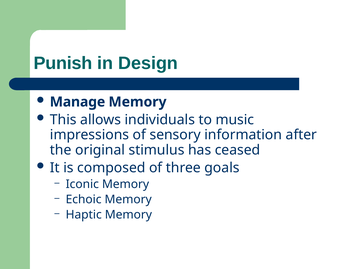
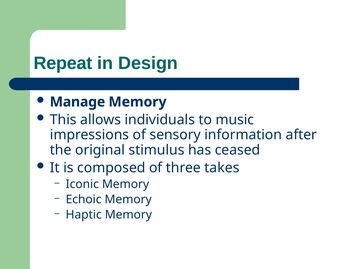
Punish: Punish -> Repeat (63, 63)
goals: goals -> takes (222, 168)
